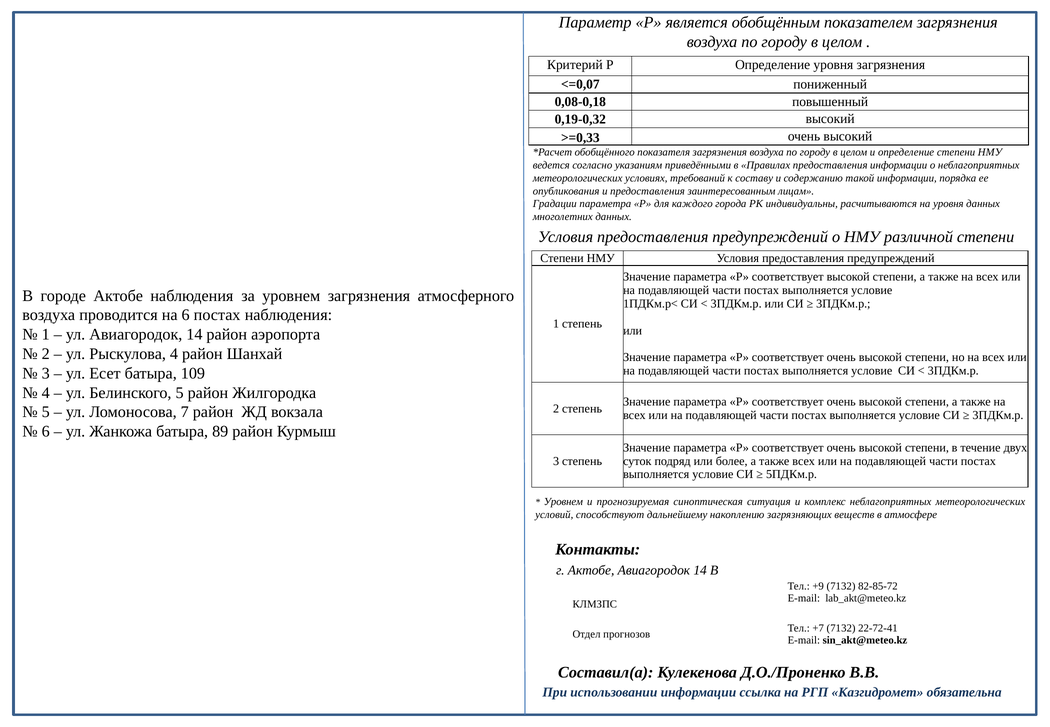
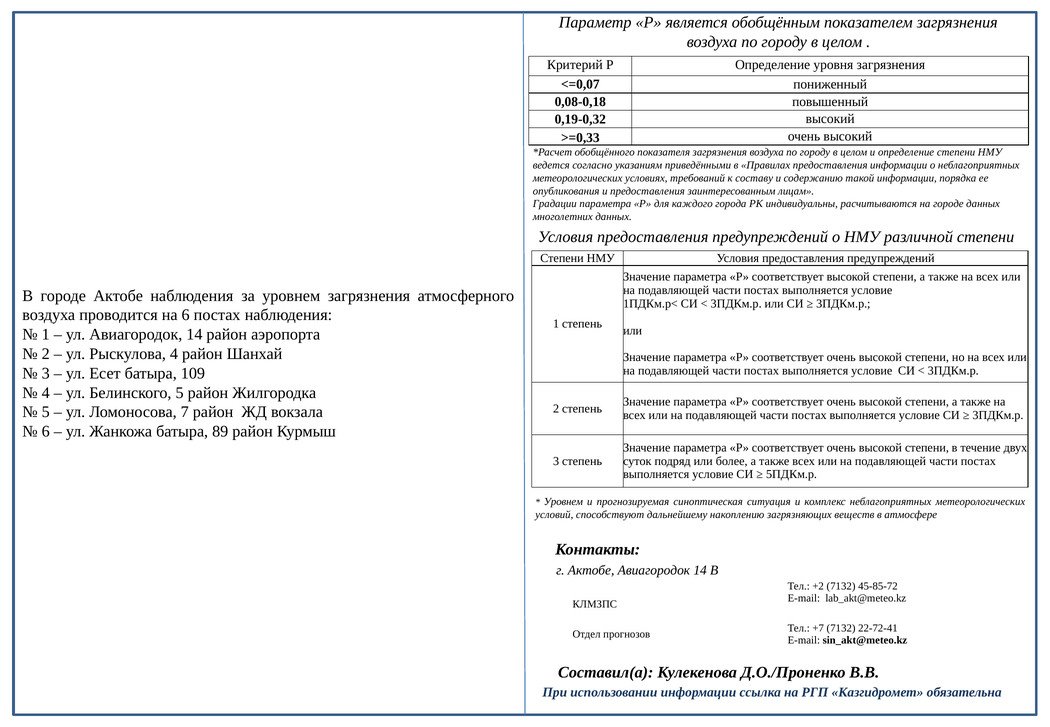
на уровня: уровня -> городе (948, 204)
+9: +9 -> +2 (818, 586)
82-85-72: 82-85-72 -> 45-85-72 (878, 586)
